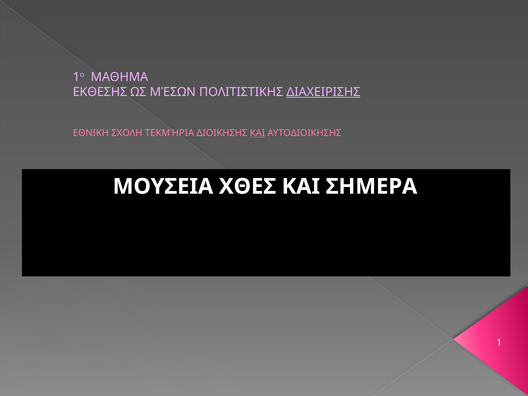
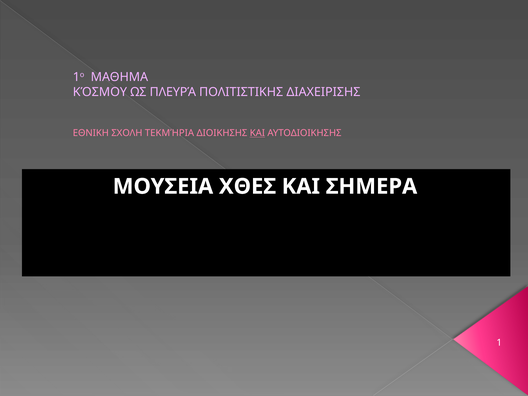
ΕΚΘΕΣΗΣ: ΕΚΘΕΣΗΣ -> ΚΌΣΜΟΥ (100, 92)
ΜΈΣΩΝ: ΜΈΣΩΝ -> ΠΛΕΥΡΆ (173, 92)
ΔΙΑΧΕΙΡΙΣΗΣ underline: present -> none (323, 92)
